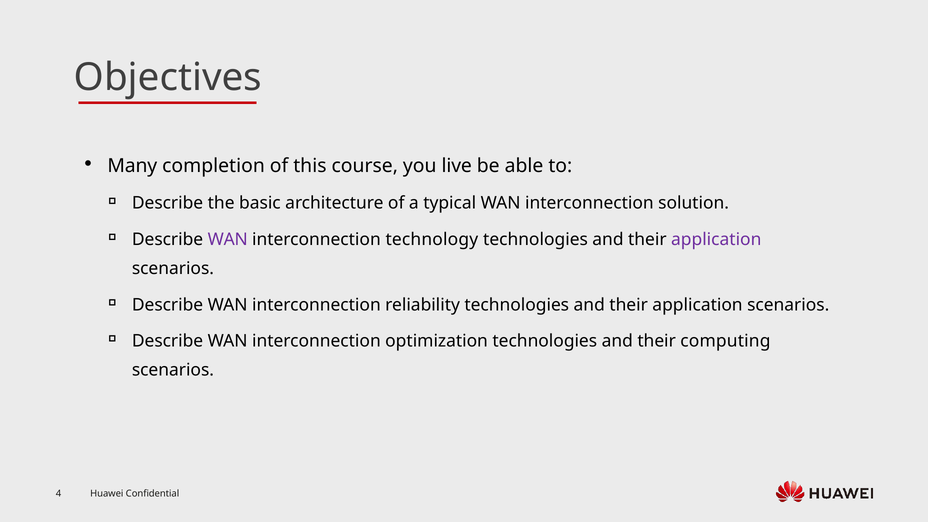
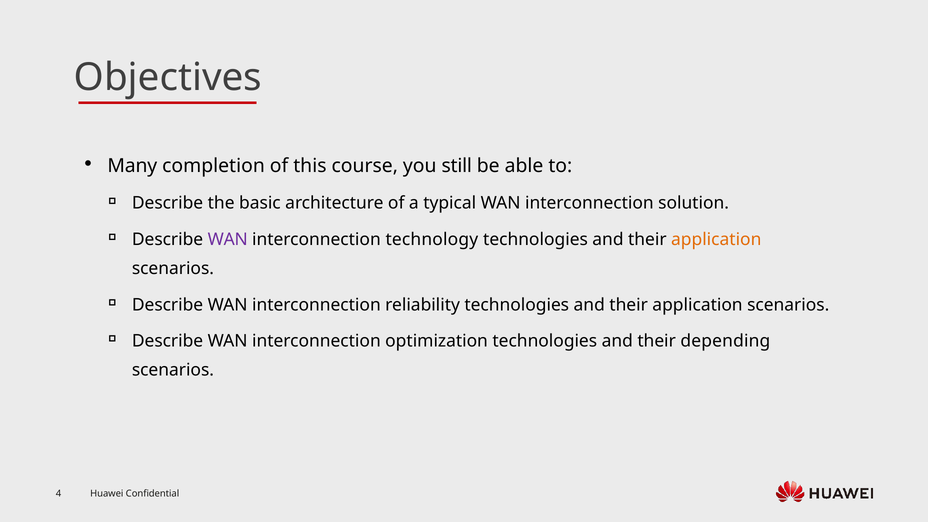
live: live -> still (457, 166)
application colour: purple -> orange (716, 239)
computing: computing -> depending (725, 341)
